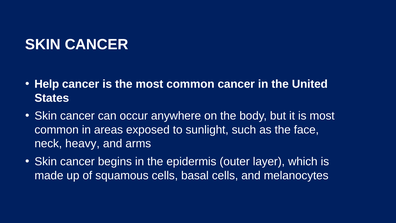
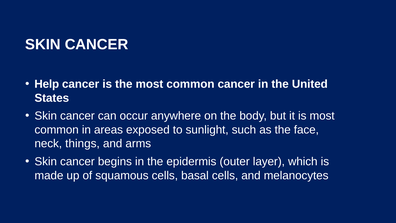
heavy: heavy -> things (82, 143)
